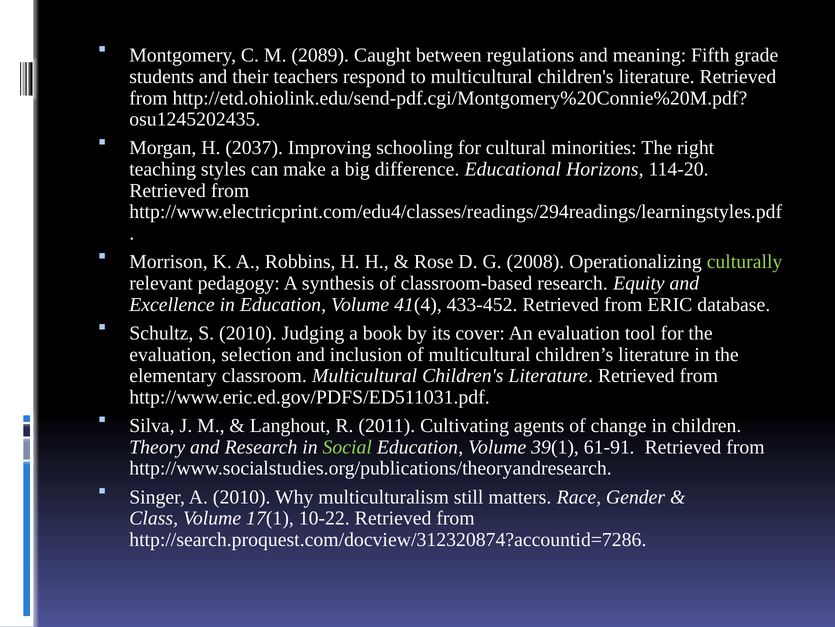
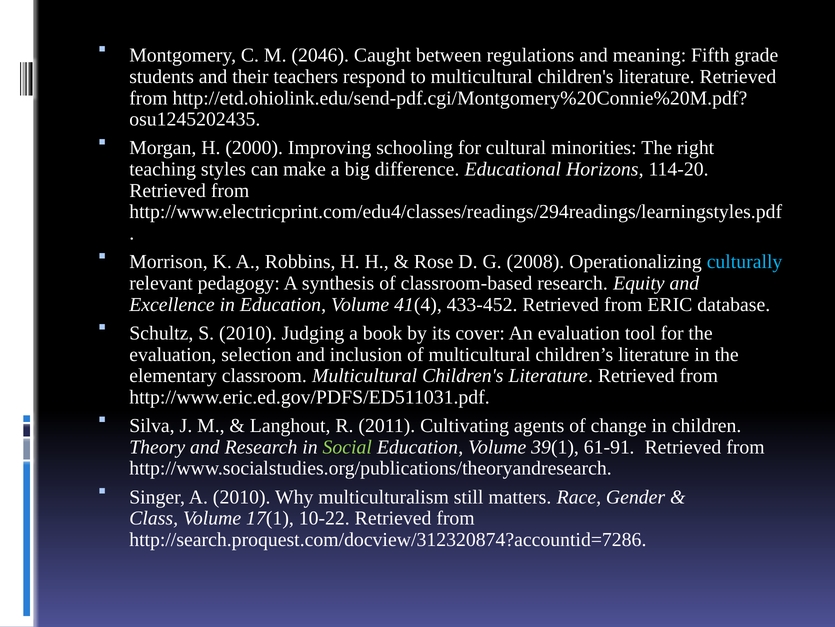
2089: 2089 -> 2046 (320, 55)
2037: 2037 -> 2000 (254, 148)
culturally colour: light green -> light blue (745, 262)
